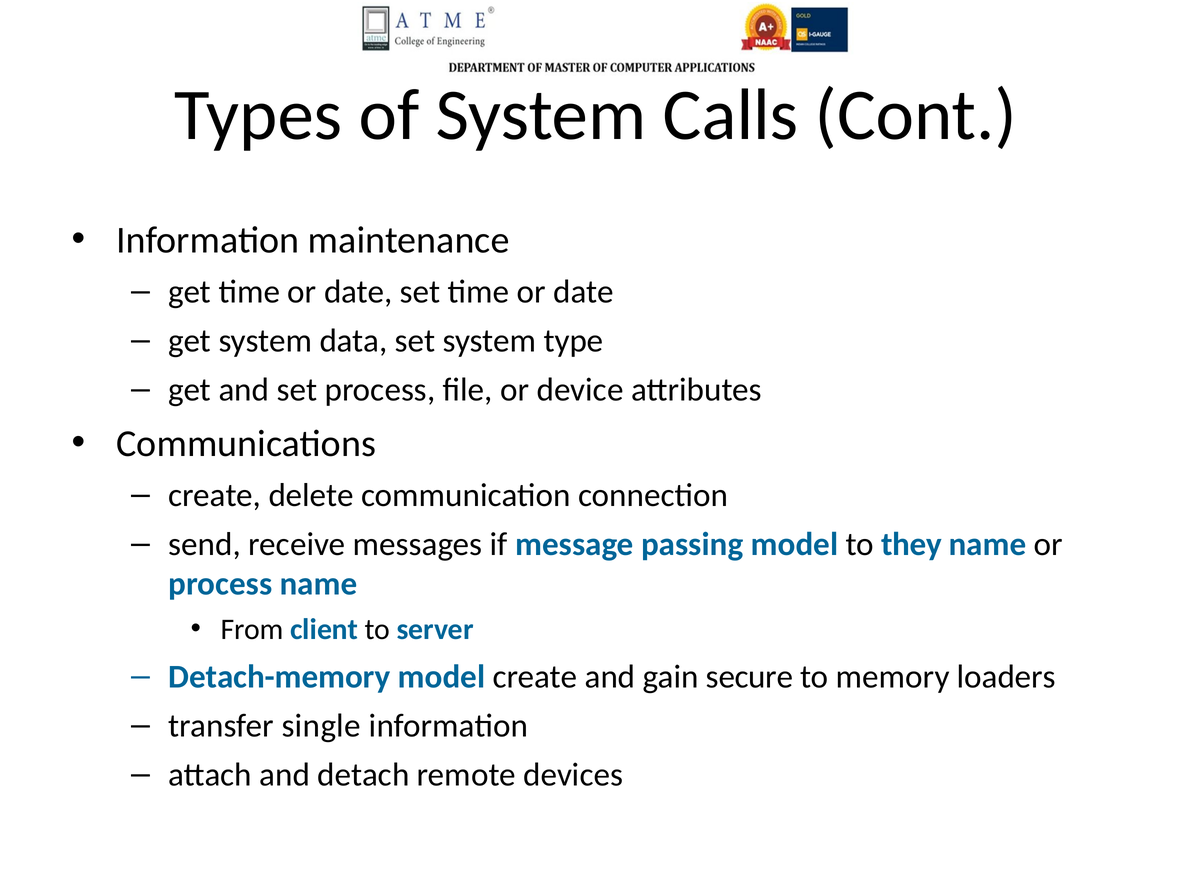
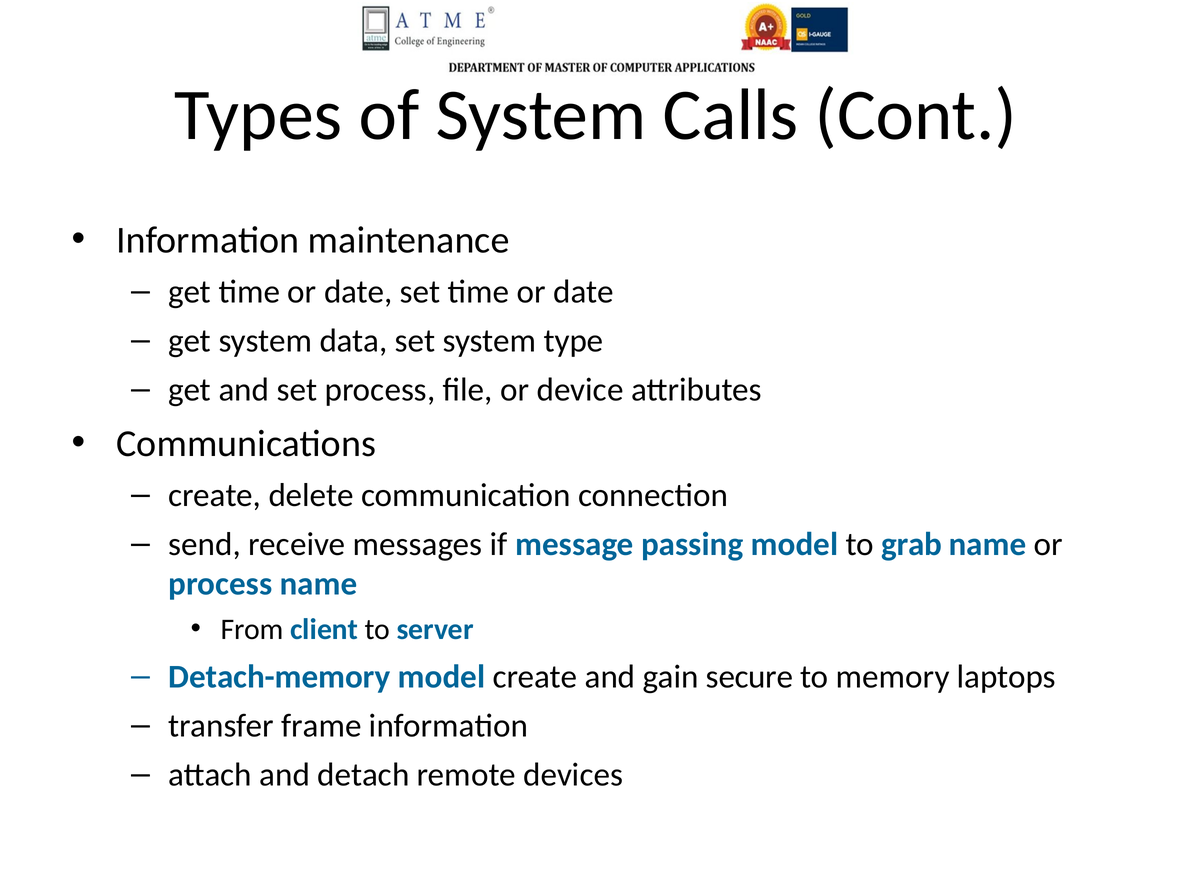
they: they -> grab (912, 544)
loaders: loaders -> laptops (1006, 677)
single: single -> frame (321, 726)
